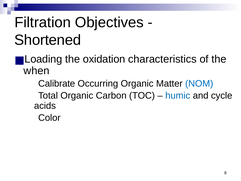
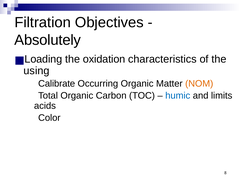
Shortened: Shortened -> Absolutely (48, 40)
when: when -> using (37, 71)
NOM colour: blue -> orange (199, 83)
cycle: cycle -> limits (222, 95)
